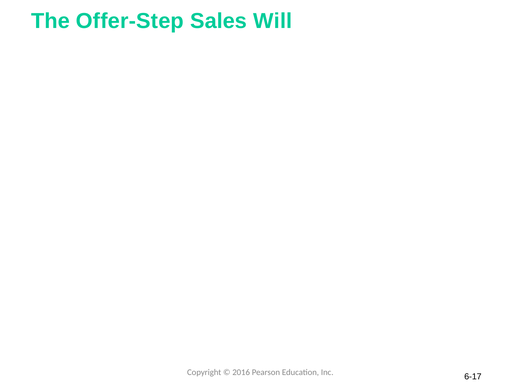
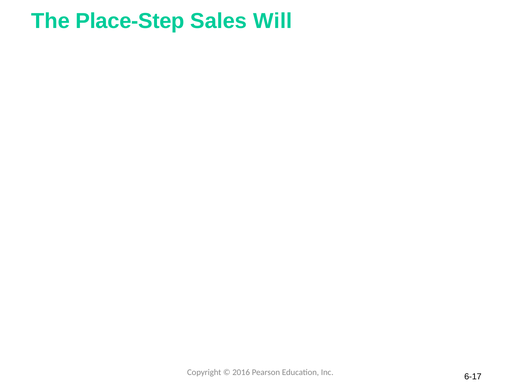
Offer-Step: Offer-Step -> Place-Step (130, 21)
